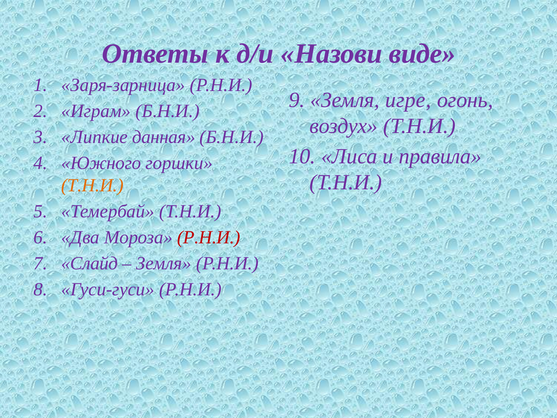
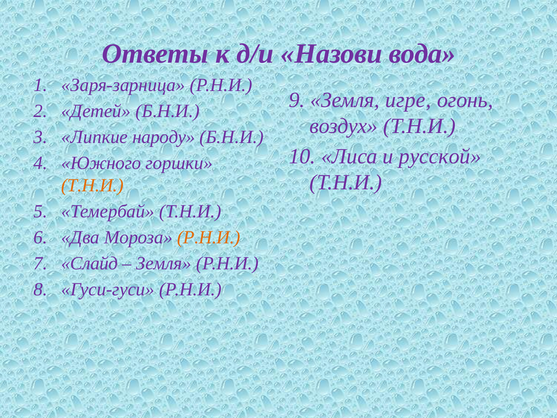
виде: виде -> вода (422, 53)
Играм: Играм -> Детей (96, 111)
данная: данная -> народу (164, 137)
правила: правила -> русской (440, 156)
Р.Н.И colour: red -> orange (209, 237)
